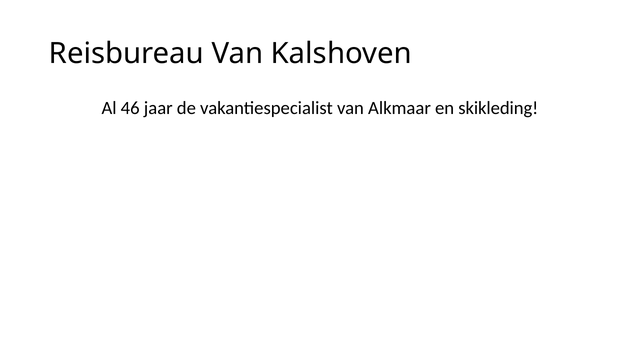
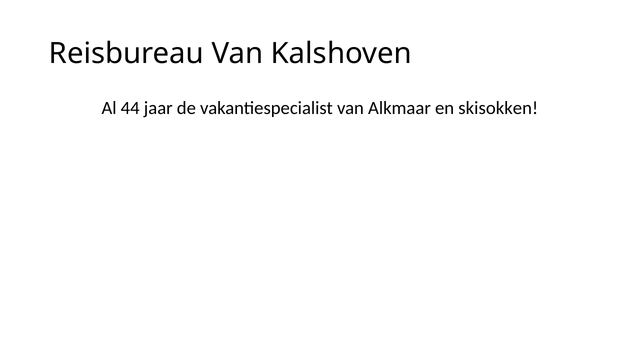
46: 46 -> 44 (130, 108)
skikleding: skikleding -> skisokken (498, 108)
